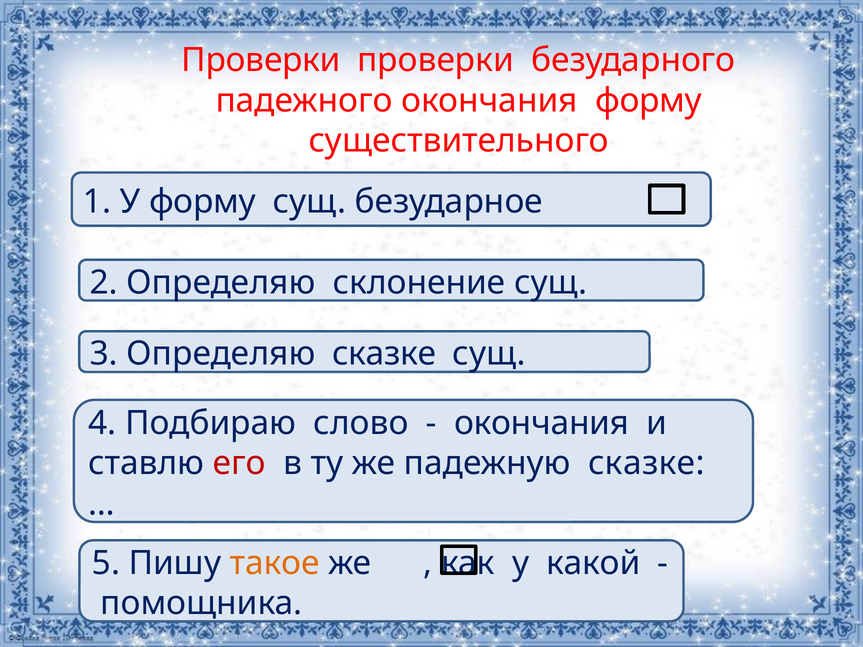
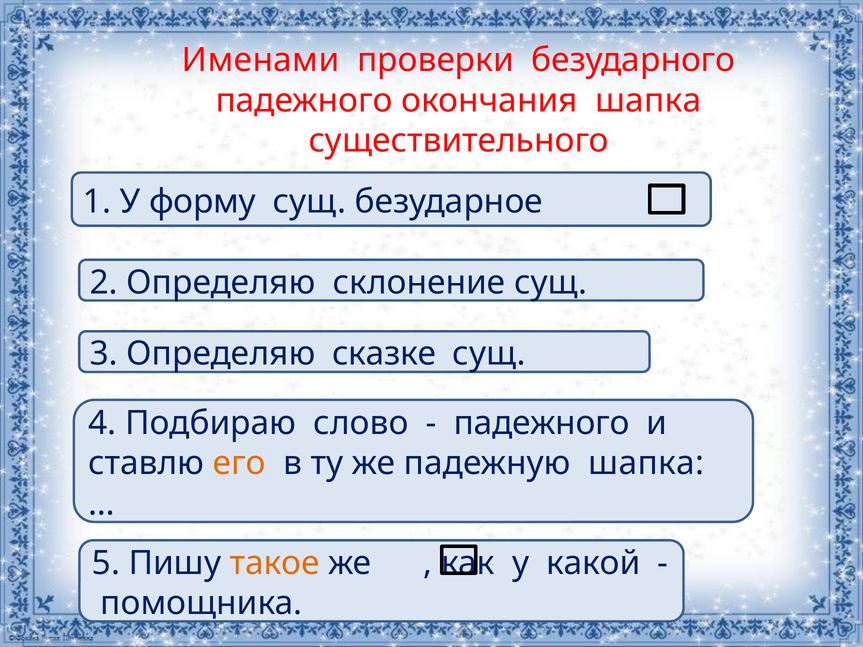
Проверки: Проверки -> Именами (261, 60)
окончания форму: форму -> шапка (648, 101)
окончания: окончания -> падежного (542, 423)
его colour: red -> orange (239, 463)
падежную сказке: сказке -> шапка (646, 463)
